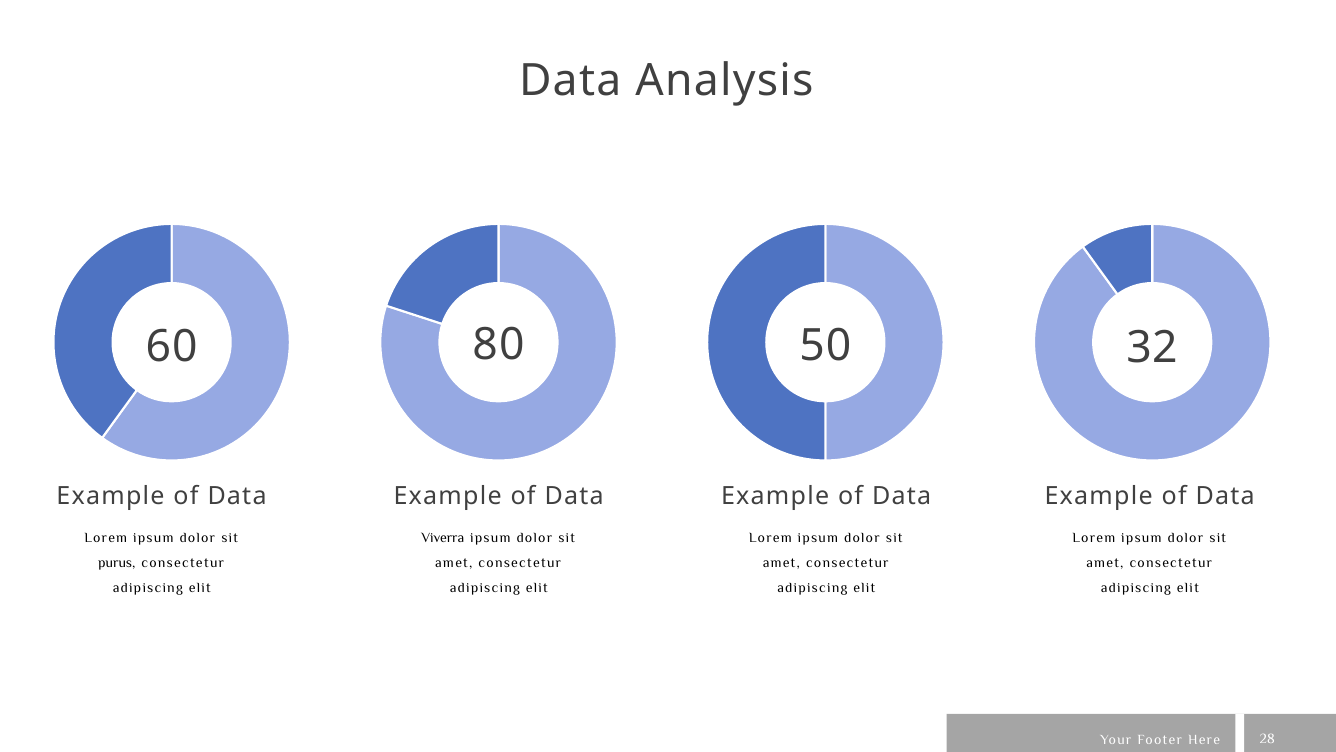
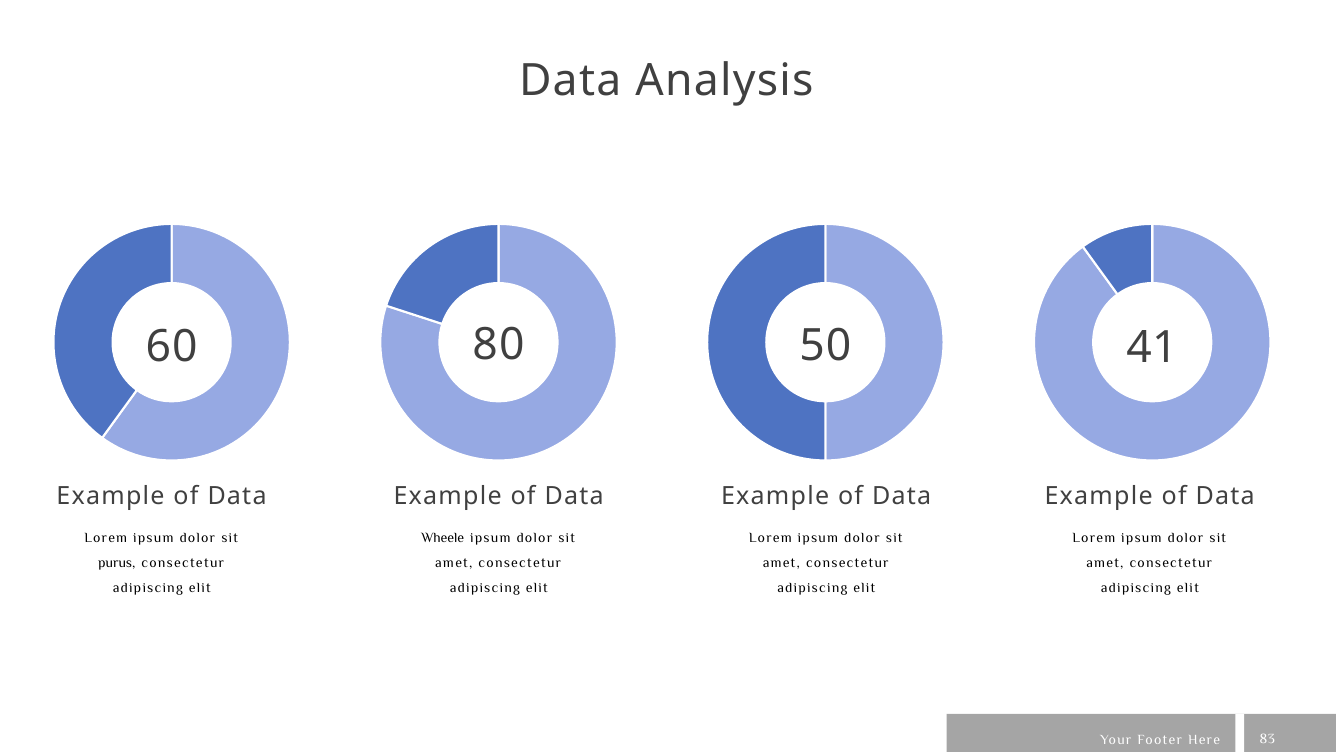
32: 32 -> 41 (1152, 348)
Viverra: Viverra -> Wheele (443, 537)
28: 28 -> 83 (1267, 738)
